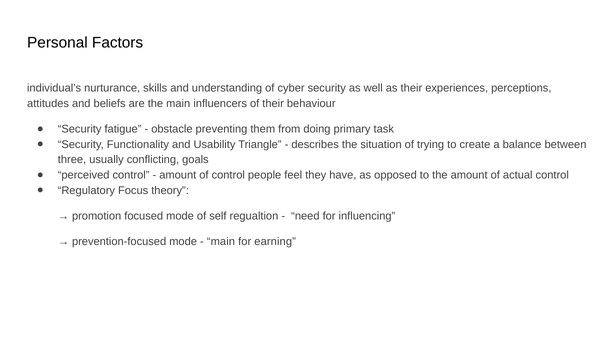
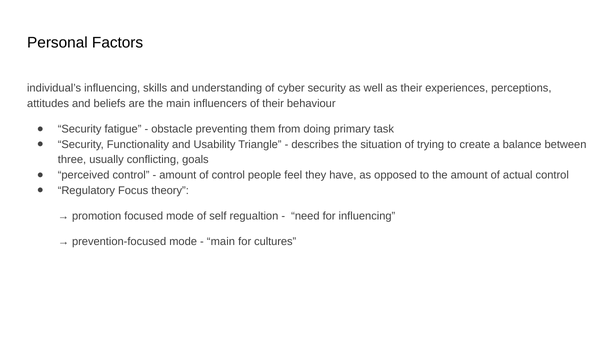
individual’s nurturance: nurturance -> influencing (112, 88)
earning: earning -> cultures (275, 242)
